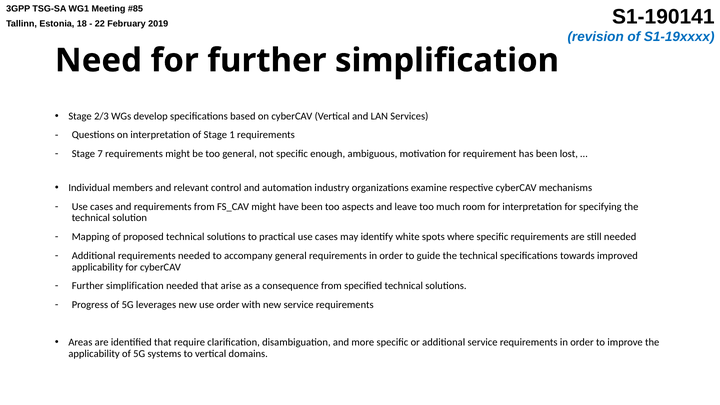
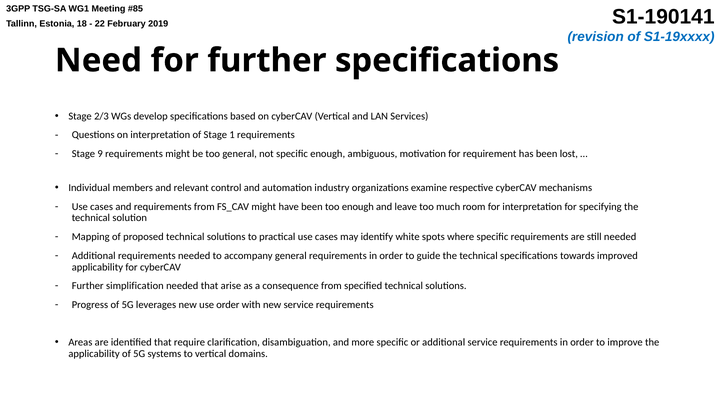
for further simplification: simplification -> specifications (447, 60)
7: 7 -> 9 (100, 154)
too aspects: aspects -> enough (358, 207)
